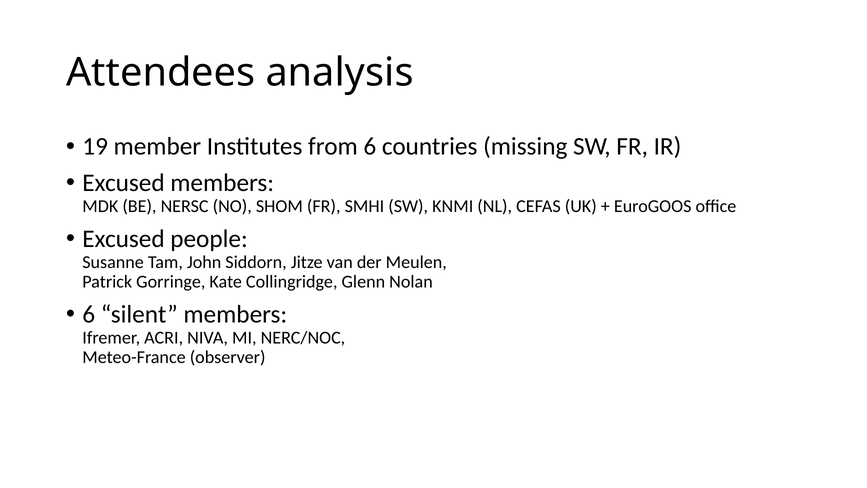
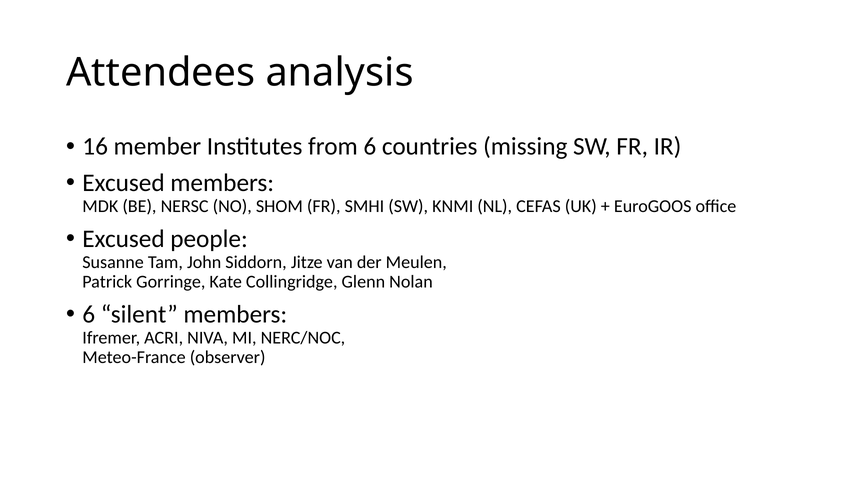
19: 19 -> 16 (95, 147)
